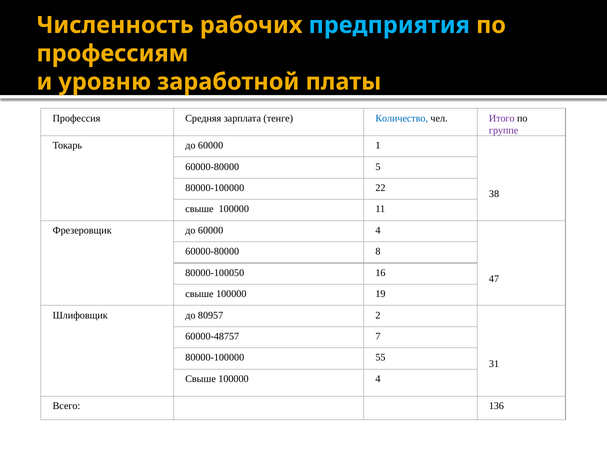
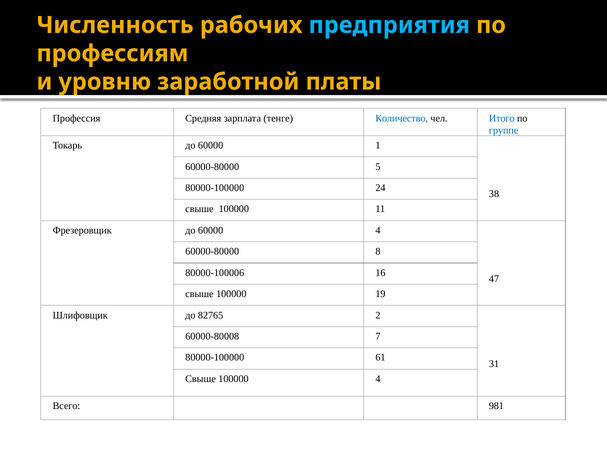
Итого colour: purple -> blue (502, 118)
группе colour: purple -> blue (504, 130)
22: 22 -> 24 (380, 188)
80000-100050: 80000-100050 -> 80000-100006 (215, 273)
80957: 80957 -> 82765 (211, 315)
60000-48757: 60000-48757 -> 60000-80008 (212, 337)
55: 55 -> 61 (380, 358)
136: 136 -> 981 (496, 406)
